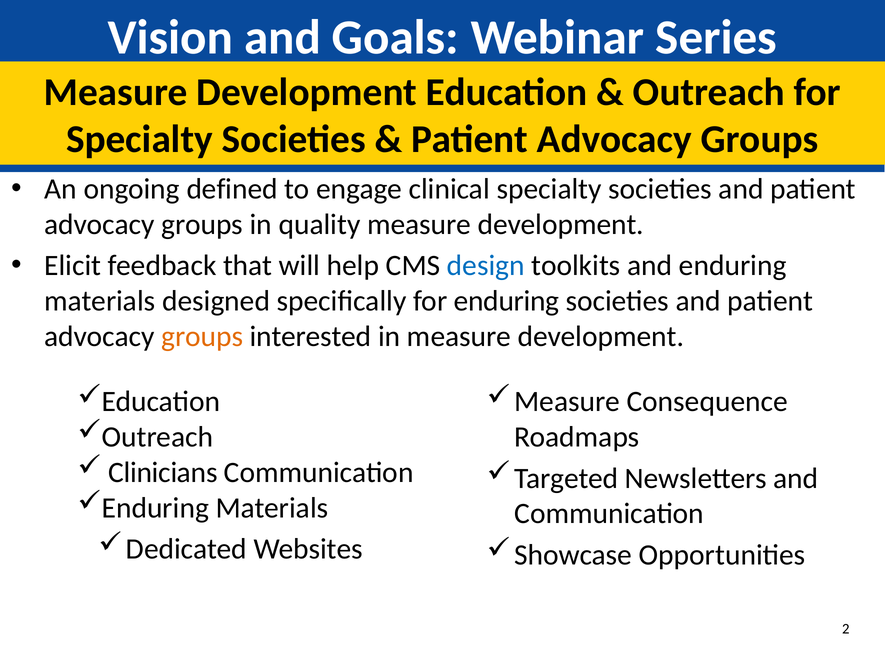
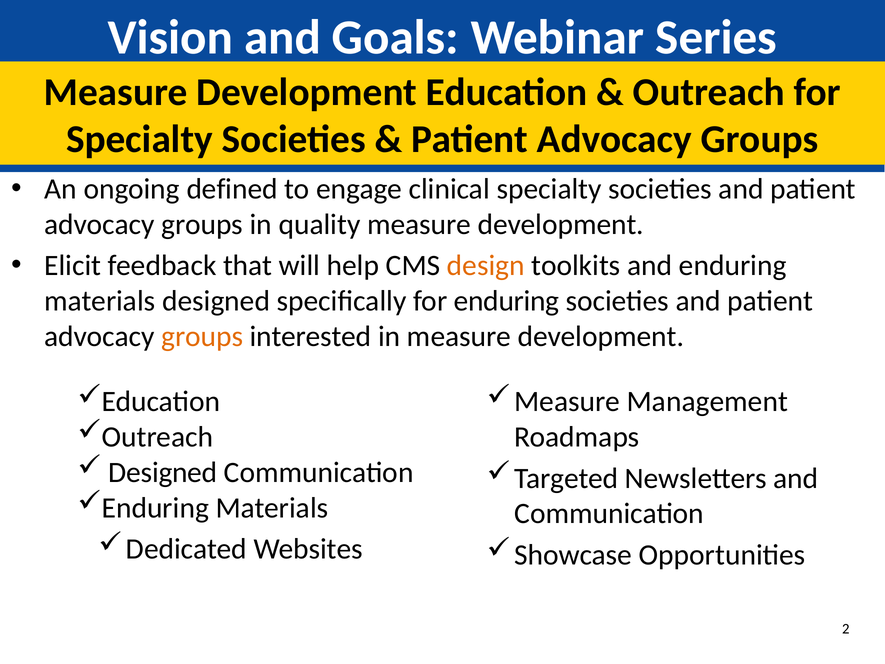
design colour: blue -> orange (486, 266)
Consequence: Consequence -> Management (707, 401)
Clinicians: Clinicians -> Designed (163, 472)
